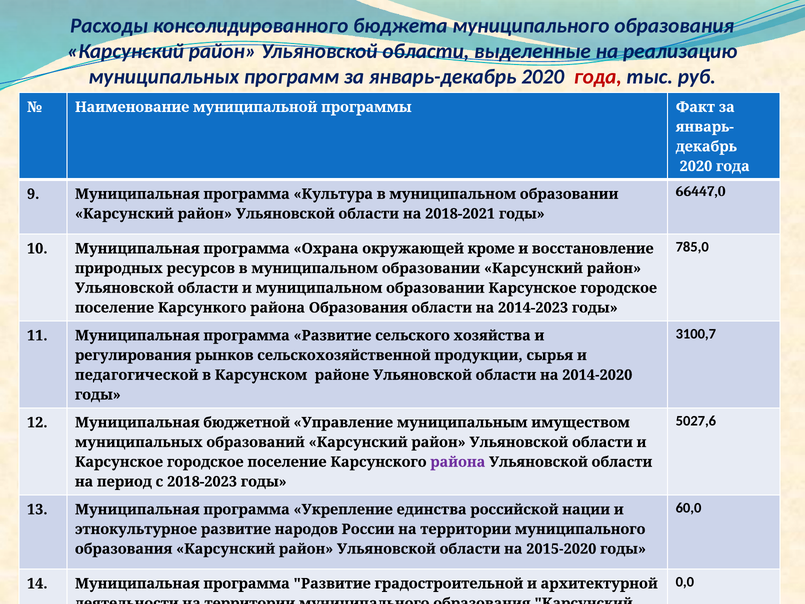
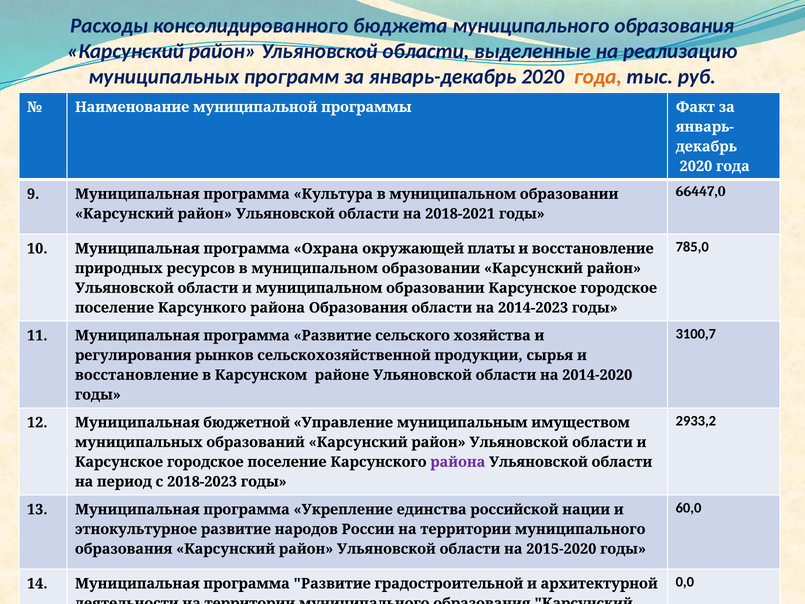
года colour: red -> orange (598, 77)
кроме: кроме -> платы (491, 248)
педагогической: педагогической -> восстановление (137, 375)
5027,6: 5027,6 -> 2933,2 (696, 421)
